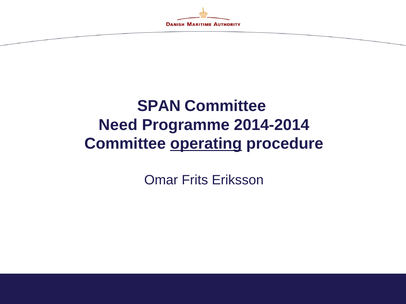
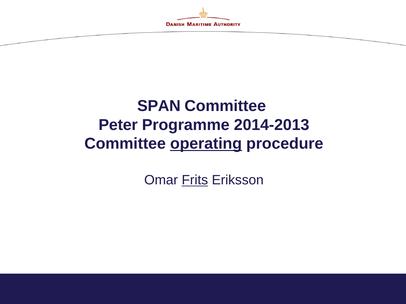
Need: Need -> Peter (118, 125)
2014-2014: 2014-2014 -> 2014-2013 (272, 125)
Frits underline: none -> present (195, 180)
